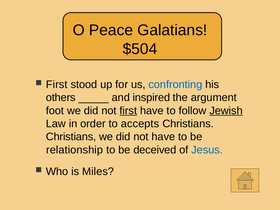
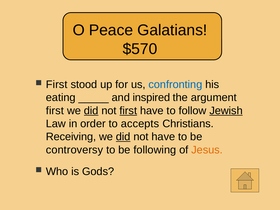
$504: $504 -> $570 (140, 49)
others: others -> eating (61, 98)
foot: foot -> first (55, 111)
did underline: none -> present (91, 111)
Christians: Christians -> Receiving (71, 137)
did underline: none -> present (123, 137)
relationship: relationship -> controversy (75, 150)
deceived: deceived -> following (155, 150)
Jesus colour: blue -> orange (207, 150)
Miles: Miles -> Gods (98, 172)
